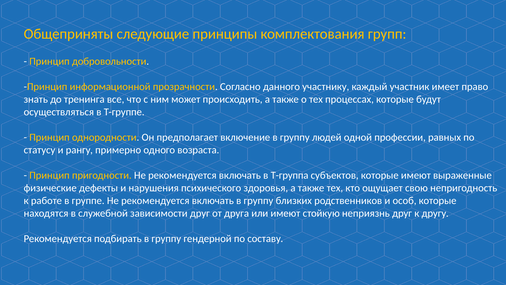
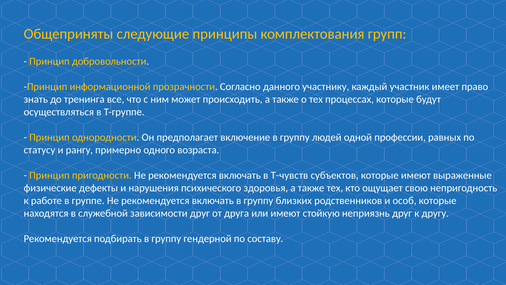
Т-группа: Т-группа -> Т-чувств (289, 175)
